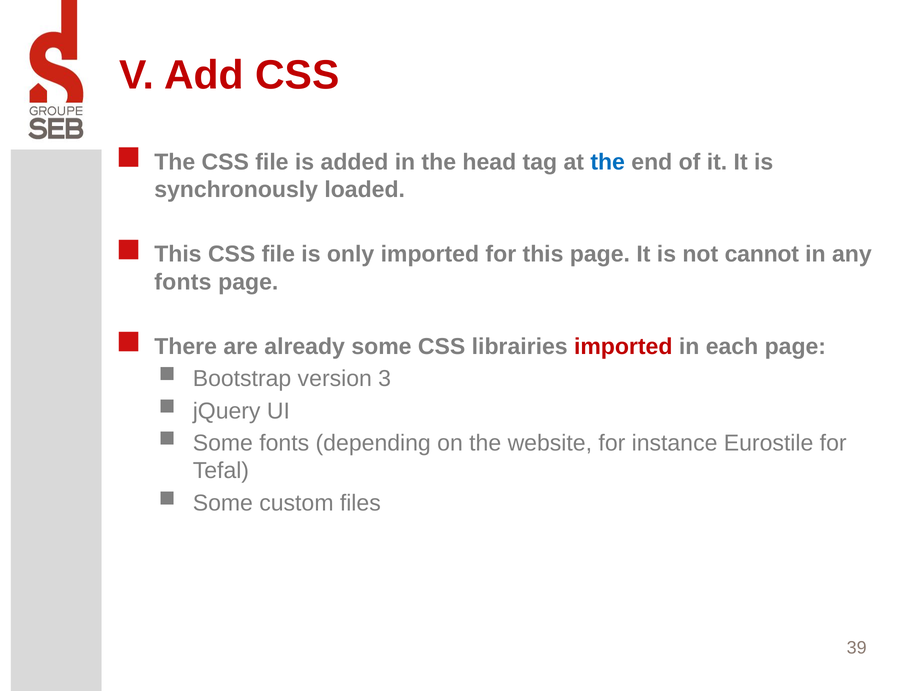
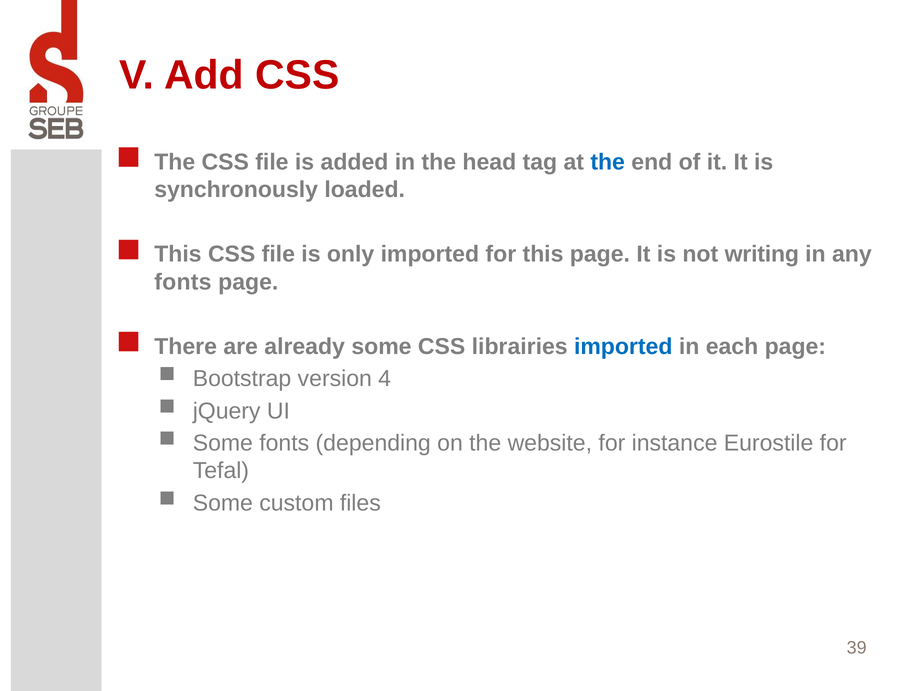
cannot: cannot -> writing (762, 254)
imported colour: red -> blue (623, 347)
3: 3 -> 4 (385, 379)
